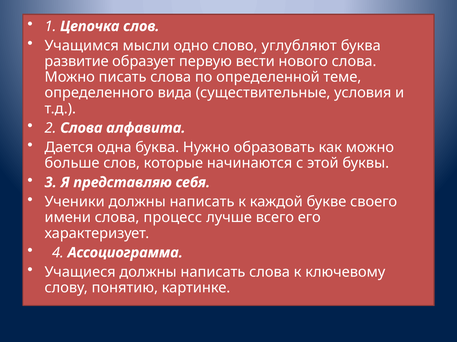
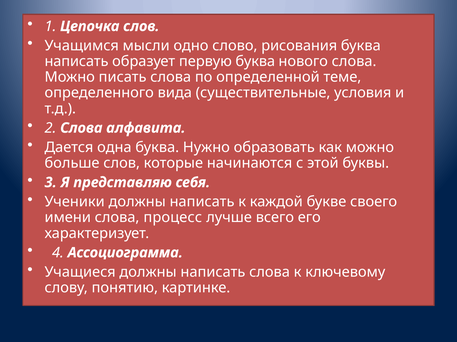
углубляют: углубляют -> рисования (299, 46)
развитие: развитие -> написать (77, 62)
первую вести: вести -> буква (255, 62)
